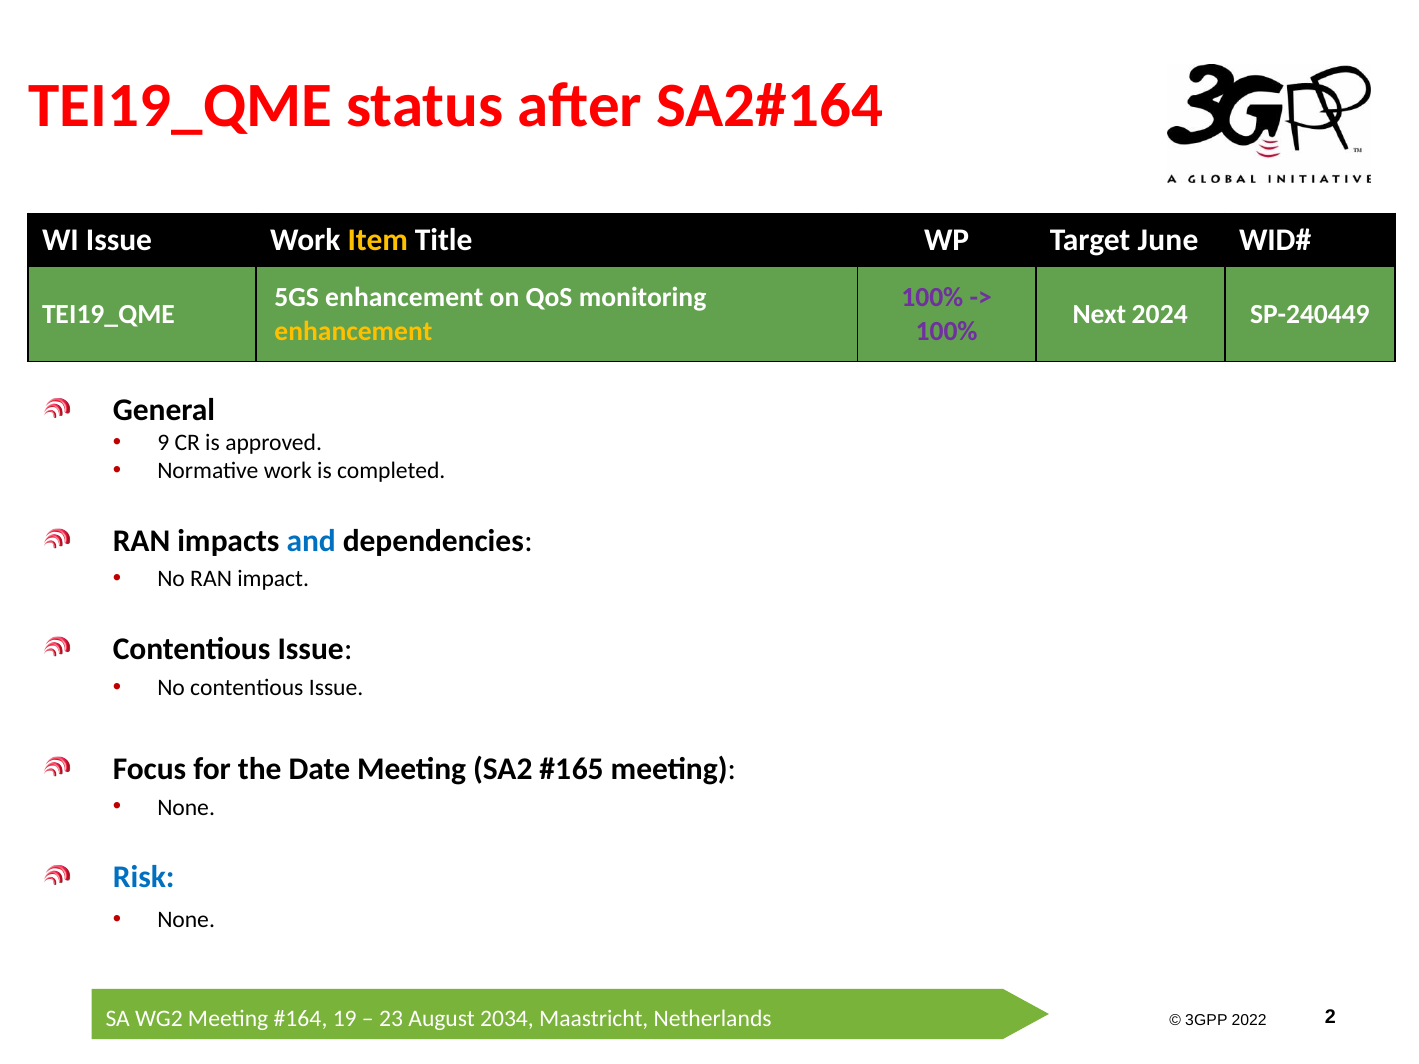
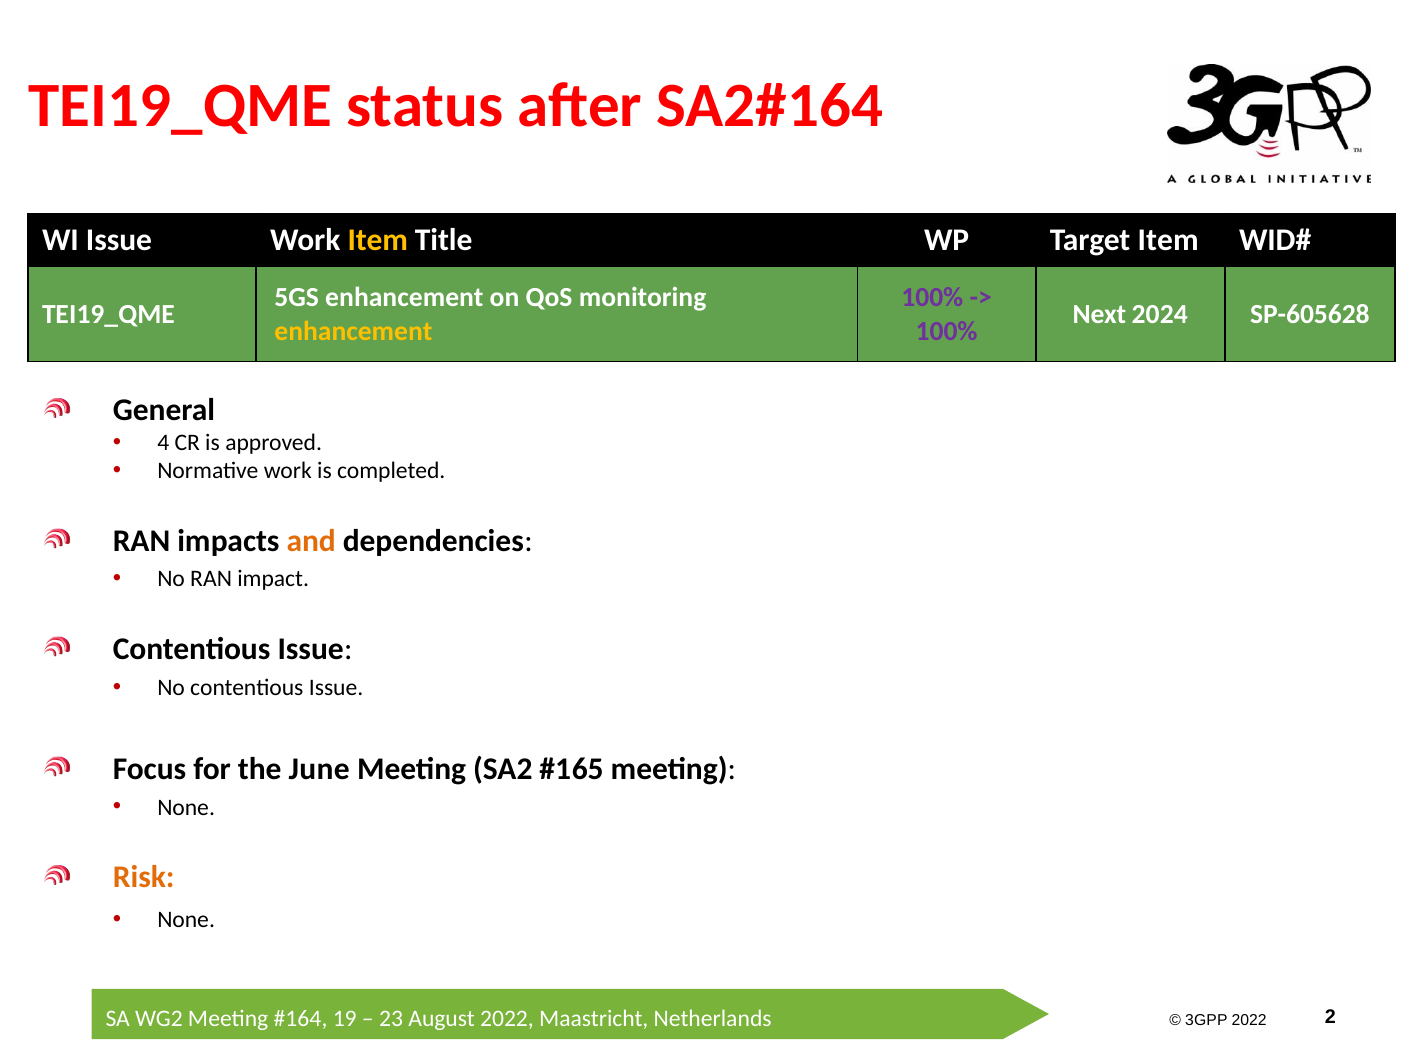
Target June: June -> Item (1168, 240)
SP-240449: SP-240449 -> SP-605628 (1310, 314)
9: 9 -> 4 (163, 443)
and colour: blue -> orange (311, 541)
Date: Date -> June (319, 769)
Risk colour: blue -> orange (144, 877)
2034: 2034 -> 2022 (507, 1019)
